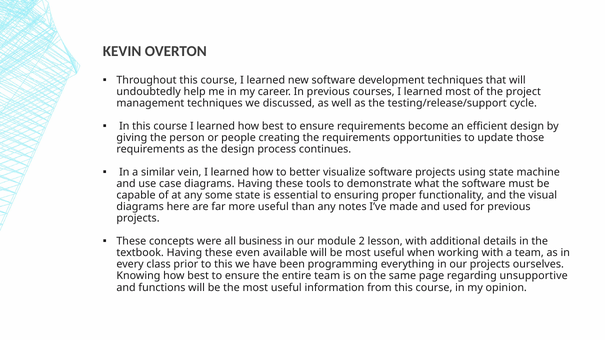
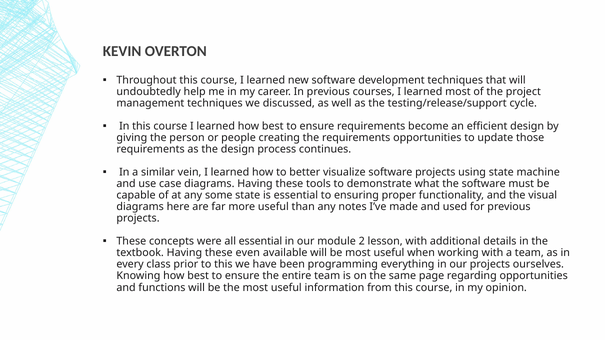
all business: business -> essential (260, 241)
regarding unsupportive: unsupportive -> opportunities (534, 276)
